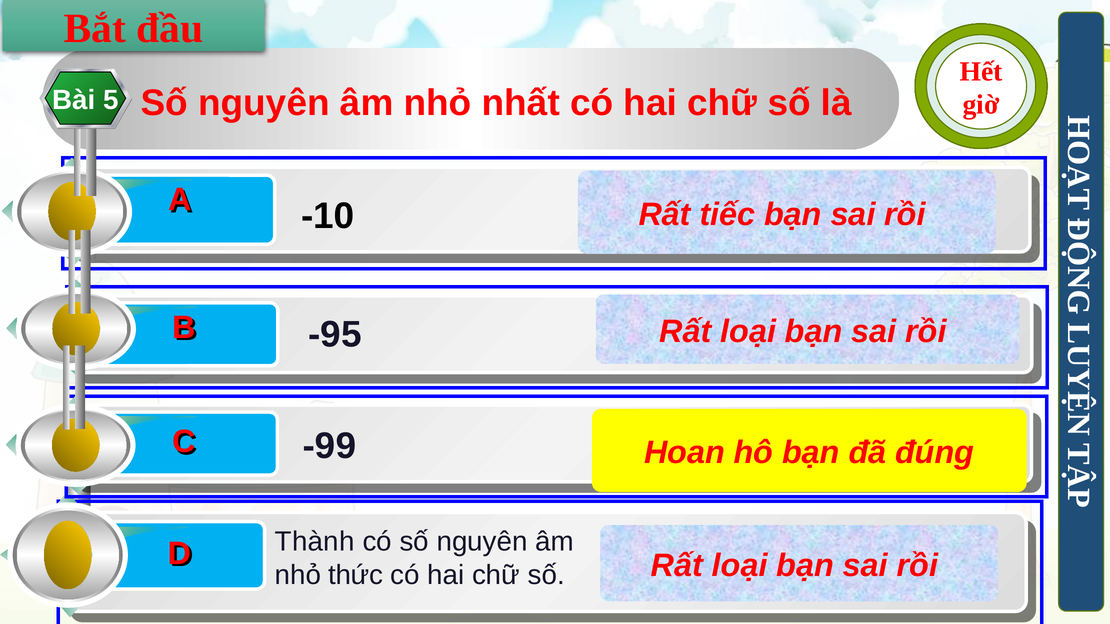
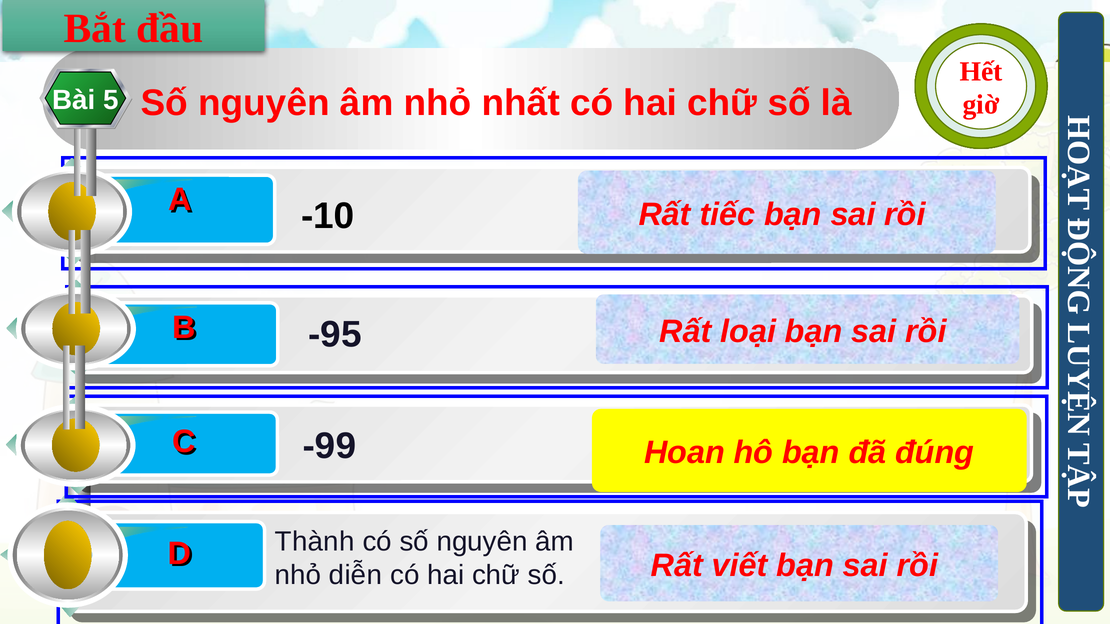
loại: loại -> viết (740, 566)
thức: thức -> diễn (355, 575)
